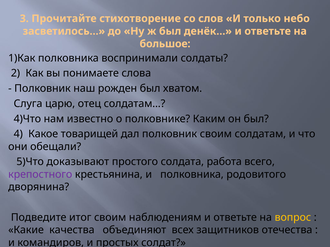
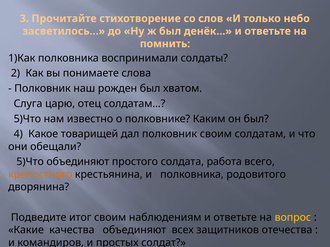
большое: большое -> помнить (165, 44)
4)Что: 4)Что -> 5)Что (27, 119)
5)Что доказывают: доказывают -> объединяют (78, 162)
крепостного colour: purple -> orange (40, 175)
